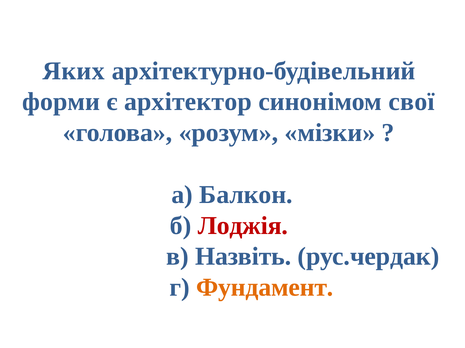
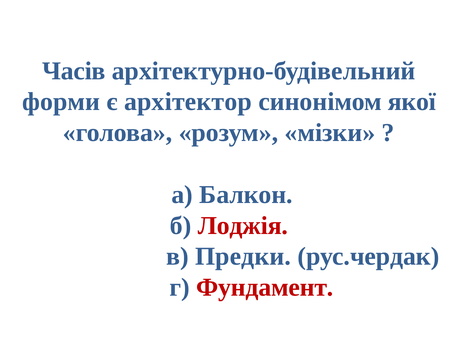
Яких: Яких -> Часів (74, 71)
свої: свої -> якої (412, 102)
Назвіть: Назвіть -> Предки (243, 257)
Фундамент colour: orange -> red (265, 288)
